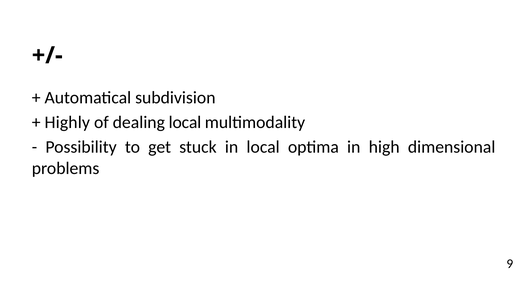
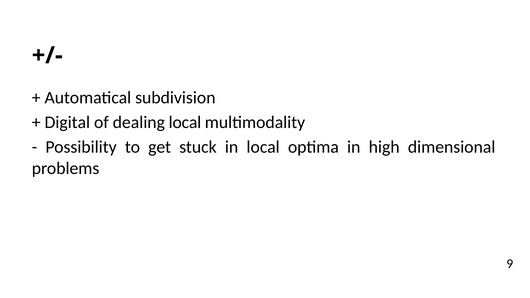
Highly: Highly -> Digital (67, 122)
